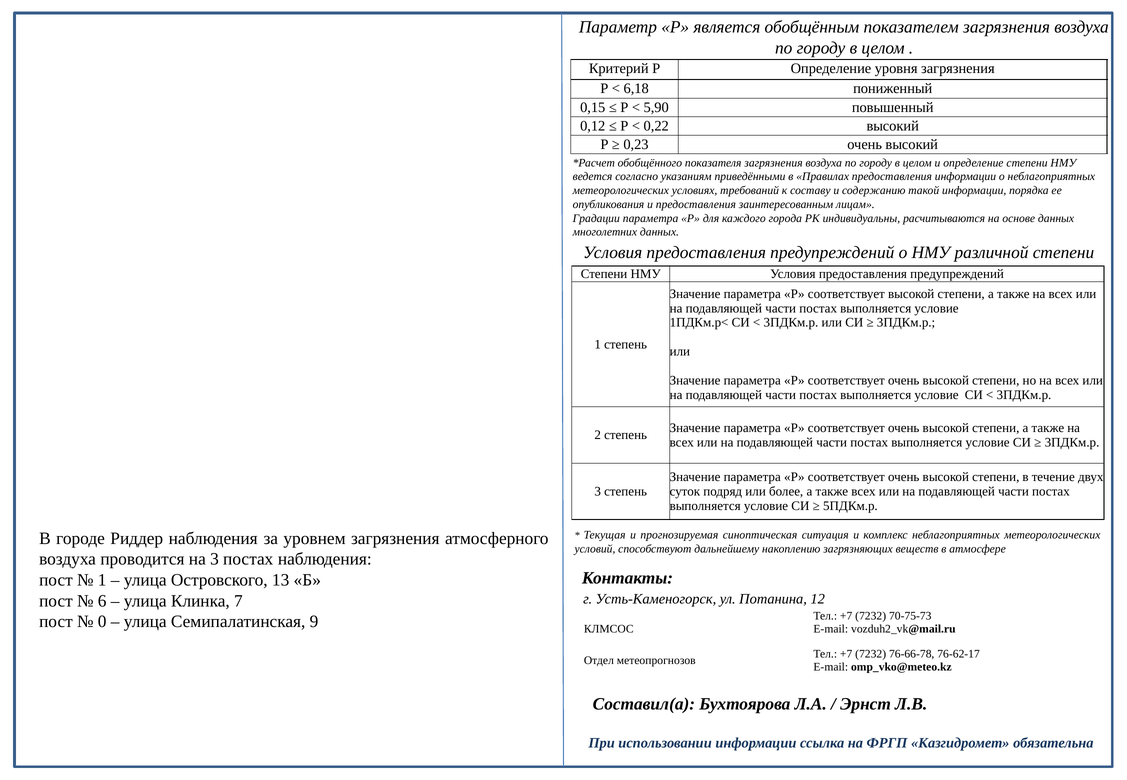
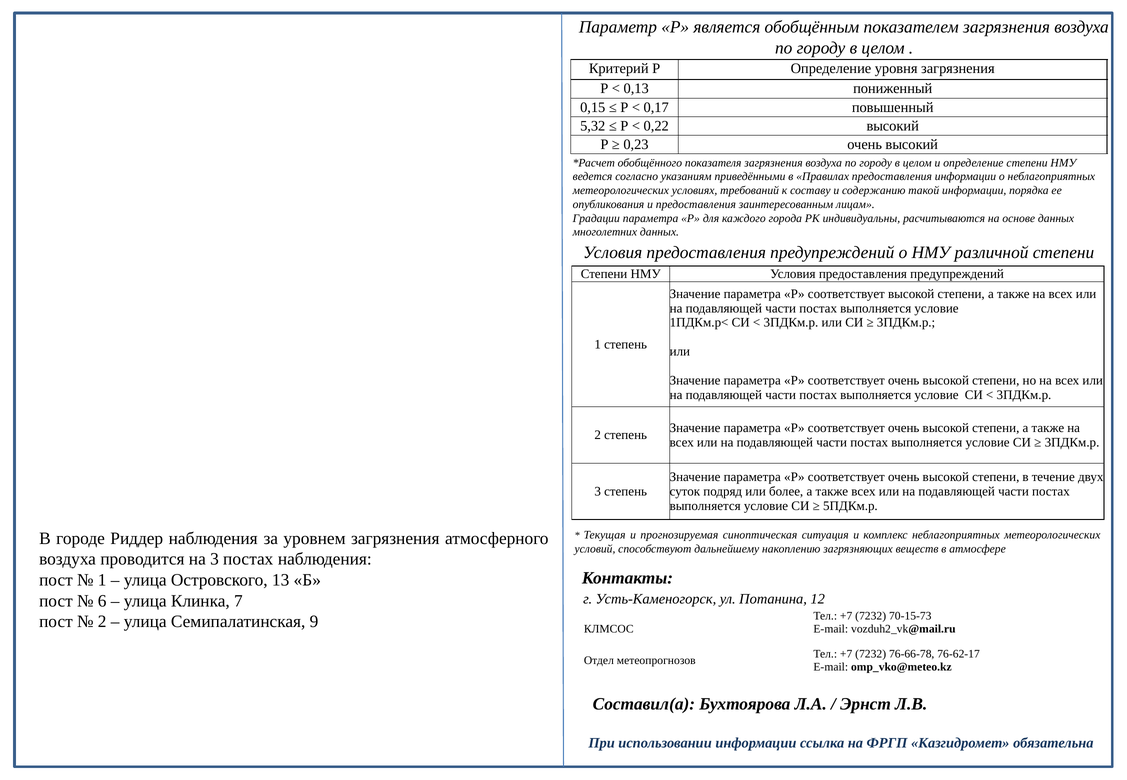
6,18: 6,18 -> 0,13 (636, 89)
5,90: 5,90 -> 0,17 (656, 107)
0,12: 0,12 -> 5,32 (593, 126)
70-75-73: 70-75-73 -> 70-15-73 (910, 616)
0: 0 -> 2 (102, 622)
